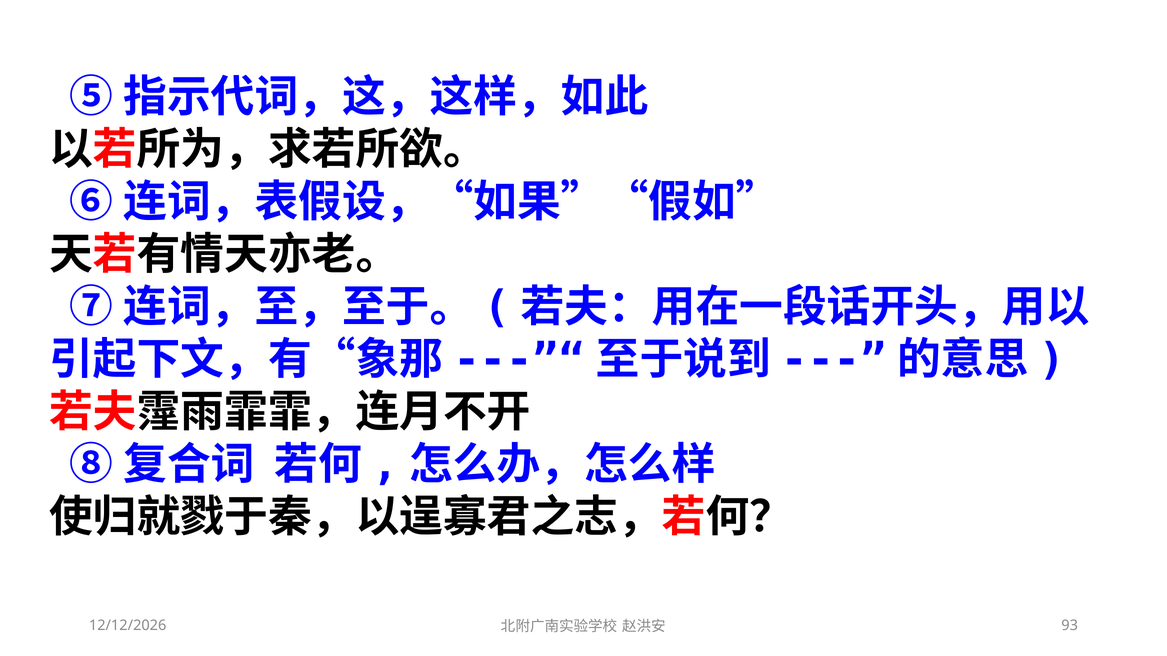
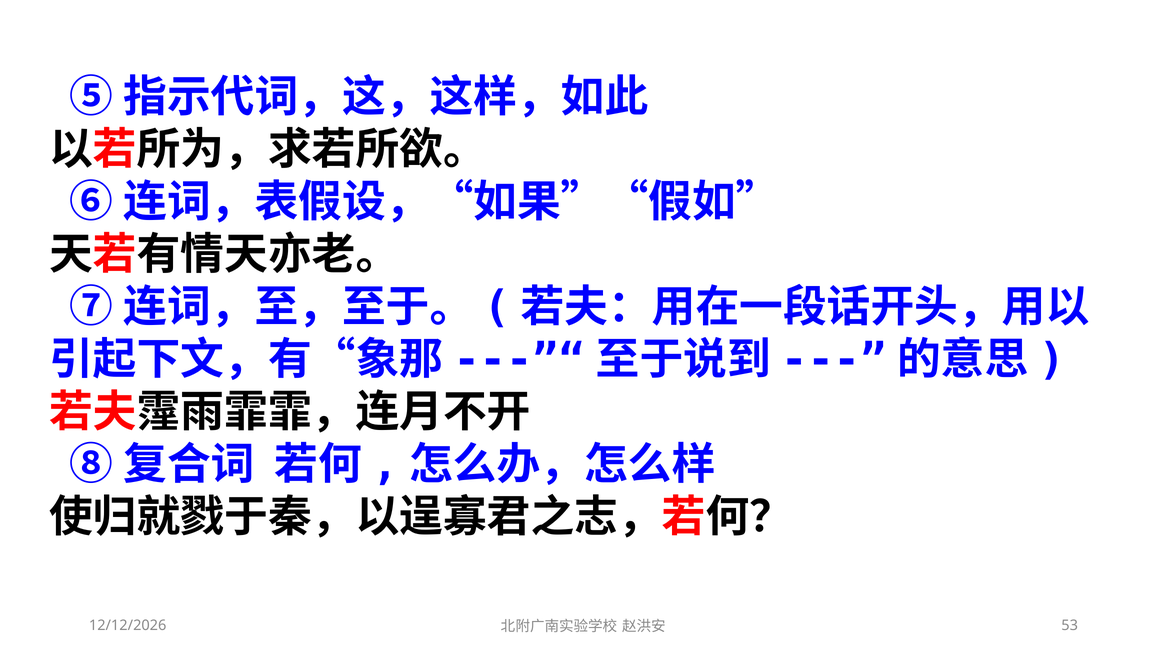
93: 93 -> 53 (1070, 626)
